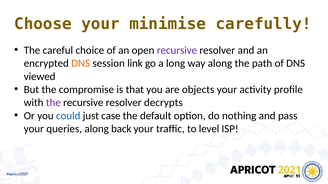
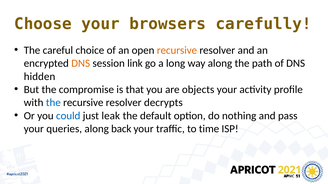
minimise: minimise -> browsers (168, 24)
recursive colour: purple -> orange (177, 50)
viewed: viewed -> hidden (40, 77)
the colour: purple -> blue (53, 103)
case: case -> leak (111, 116)
level: level -> time (209, 129)
